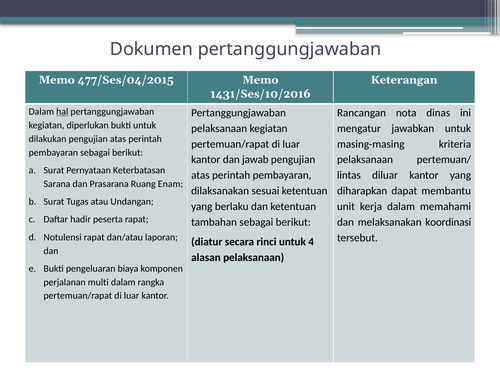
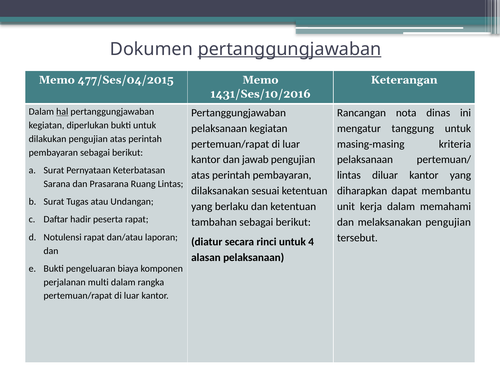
pertanggungjawaban underline: none -> present (290, 49)
jawabkan: jawabkan -> tanggung (413, 128)
Ruang Enam: Enam -> Lintas (171, 184)
melaksanakan koordinasi: koordinasi -> pengujian (448, 222)
